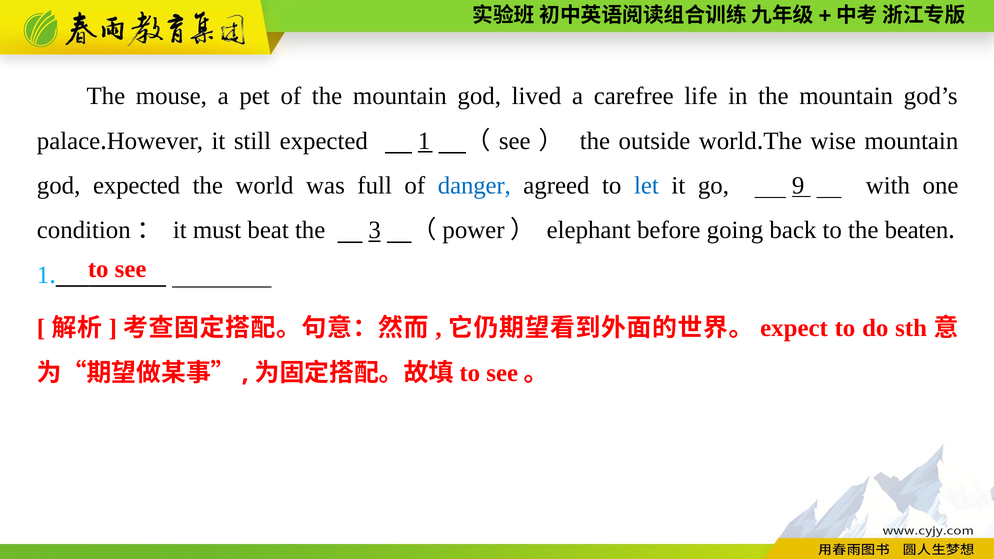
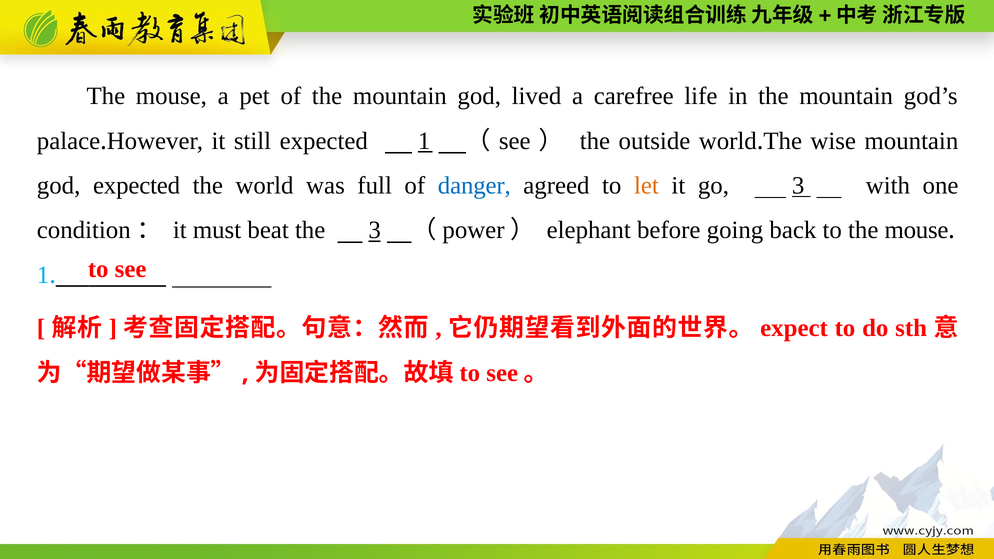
let colour: blue -> orange (646, 186)
go 9: 9 -> 3 (798, 186)
to the beaten: beaten -> mouse (917, 230)
